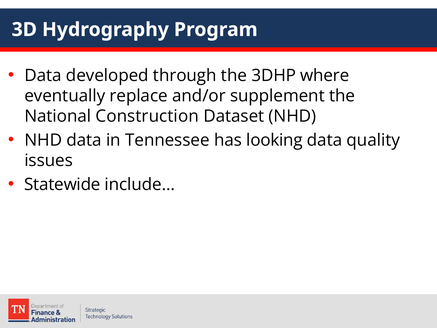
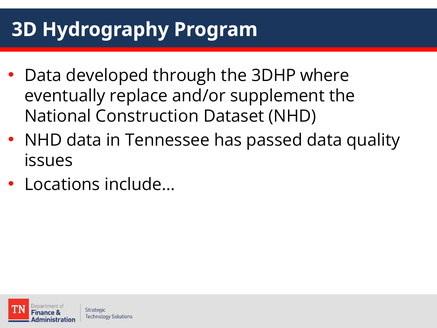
looking: looking -> passed (274, 140)
Statewide: Statewide -> Locations (62, 184)
